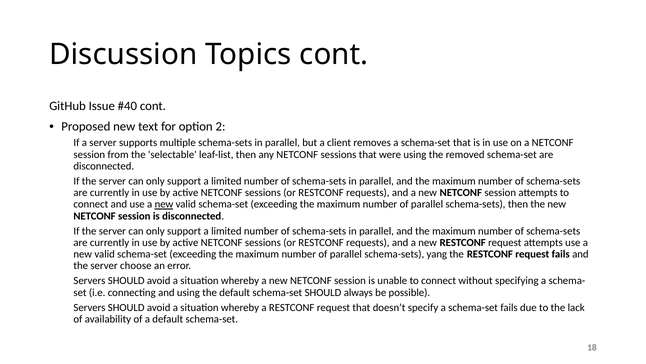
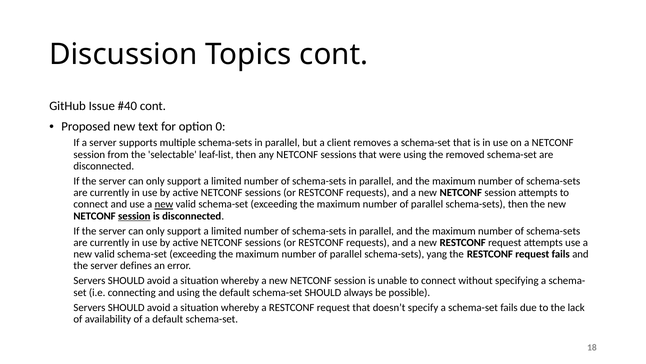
2: 2 -> 0 (221, 127)
session underline: none -> present (134, 216)
choose: choose -> defines (136, 265)
